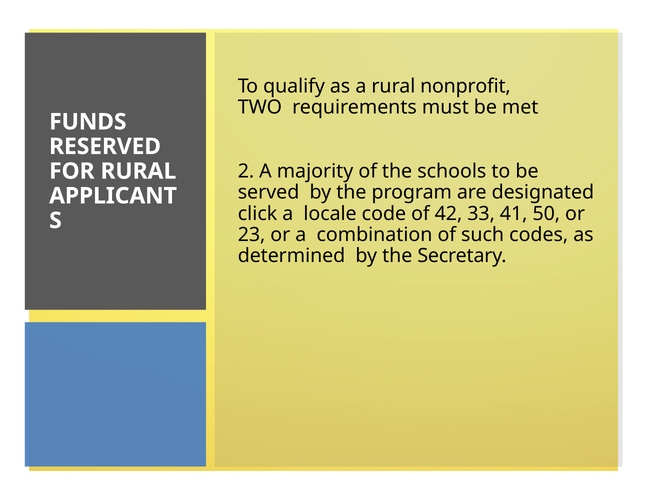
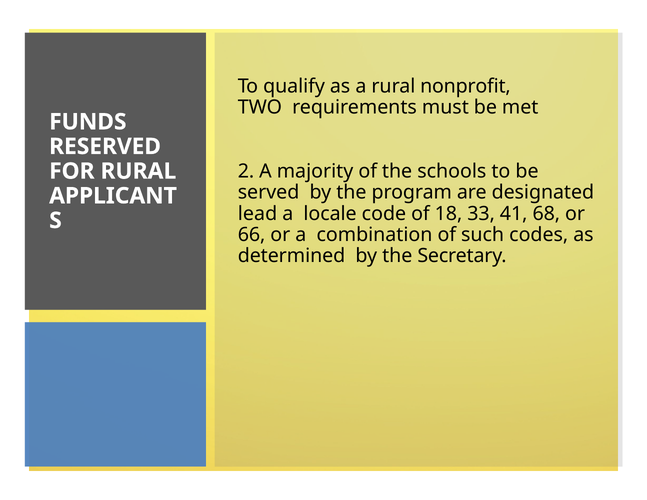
click: click -> lead (257, 214)
42: 42 -> 18 (448, 214)
50: 50 -> 68 (546, 214)
23: 23 -> 66 (252, 235)
